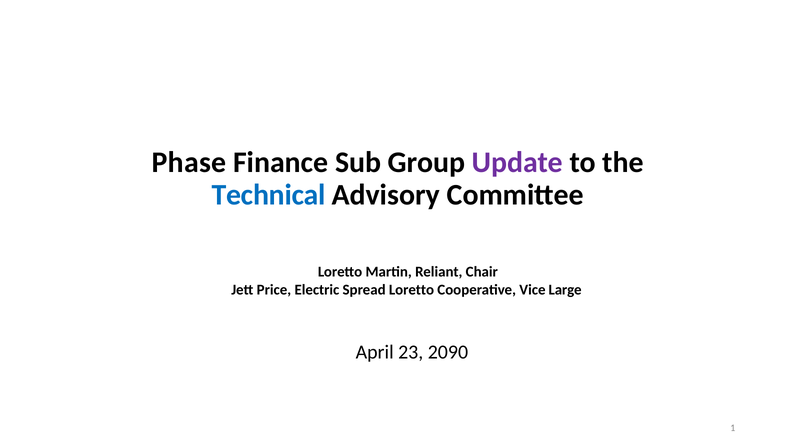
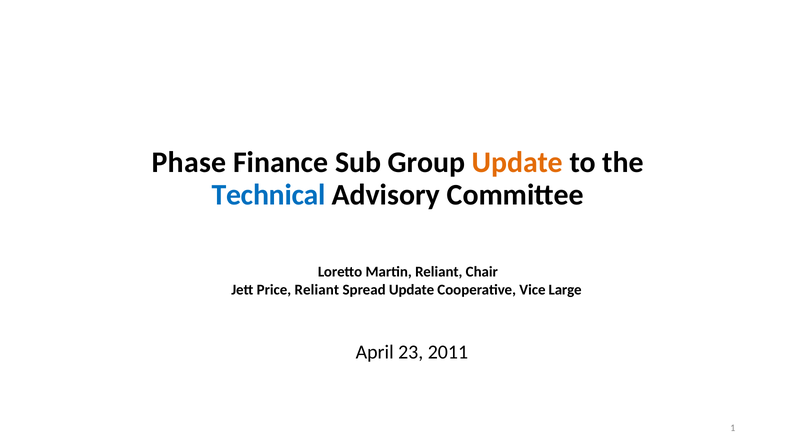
Update colour: purple -> orange (517, 162)
Price Electric: Electric -> Reliant (317, 290)
Spread Loretto: Loretto -> Update (412, 290)
2090: 2090 -> 2011 (448, 352)
